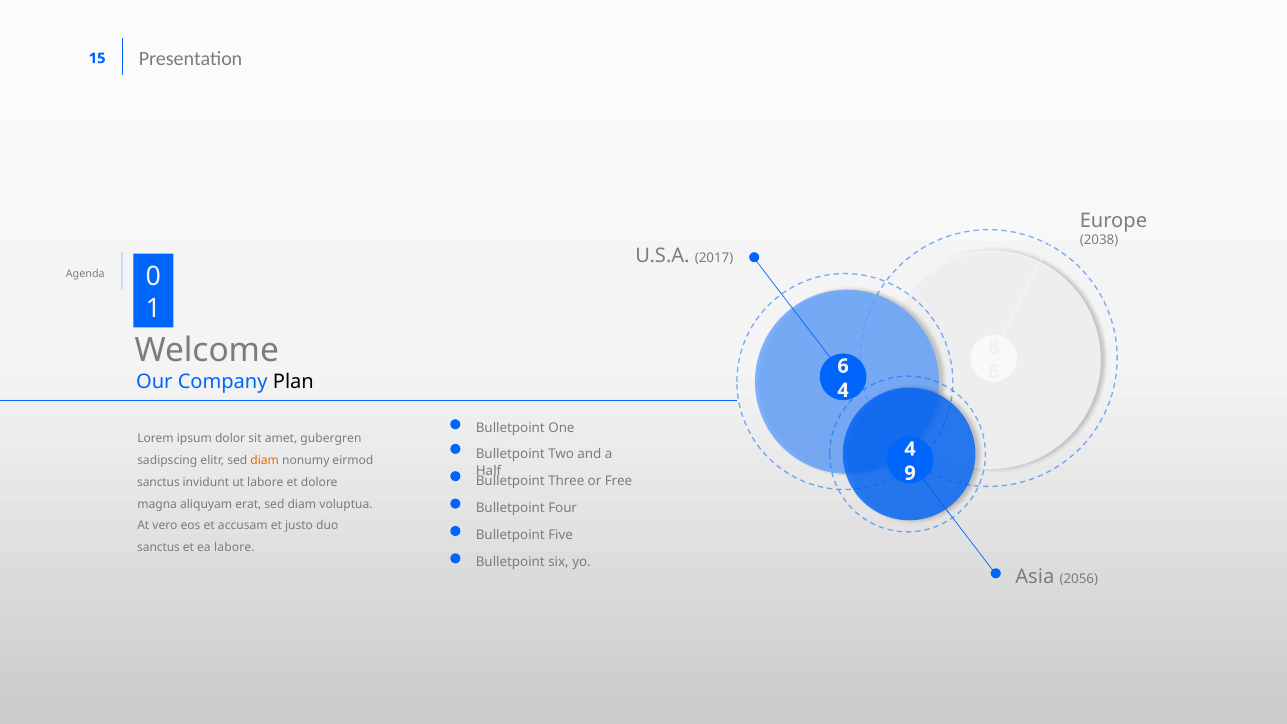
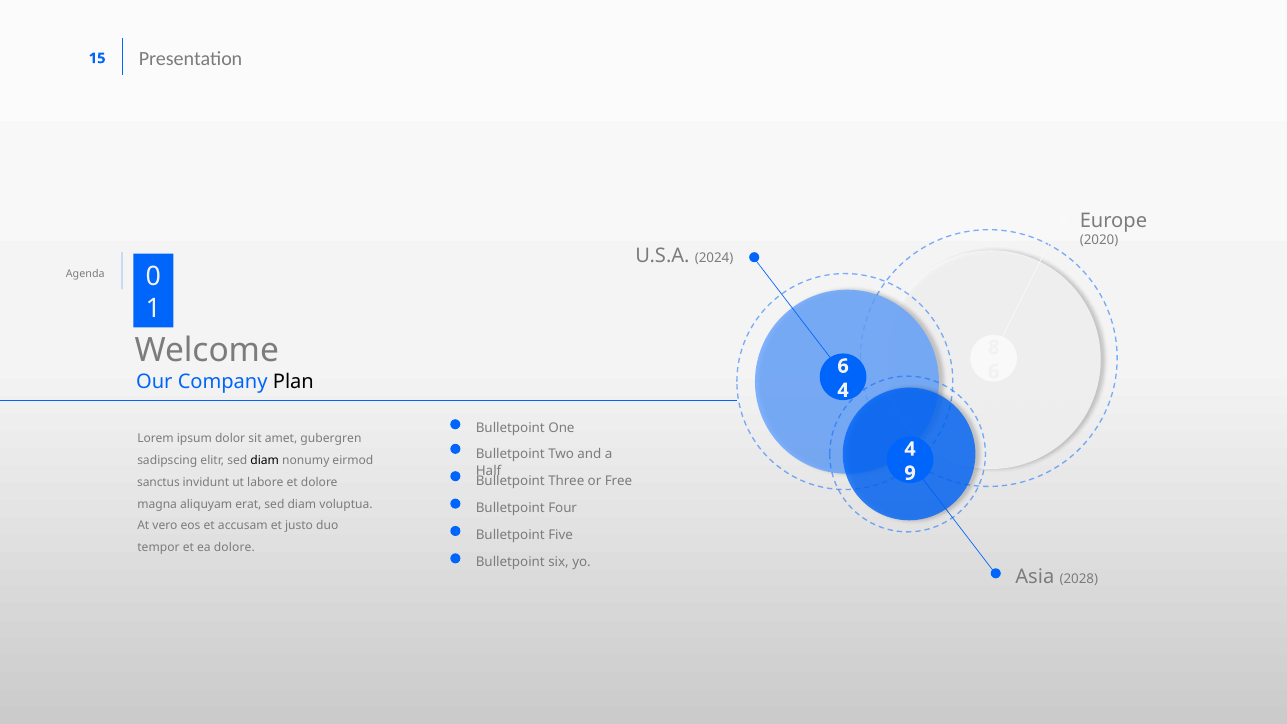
2038: 2038 -> 2020 (1099, 240)
2017: 2017 -> 2024 (714, 258)
diam colour: orange -> black (265, 460)
sanctus: sanctus -> tempor (159, 548)
ea labore: labore -> dolore (234, 548)
2056: 2056 -> 2028 (1079, 579)
